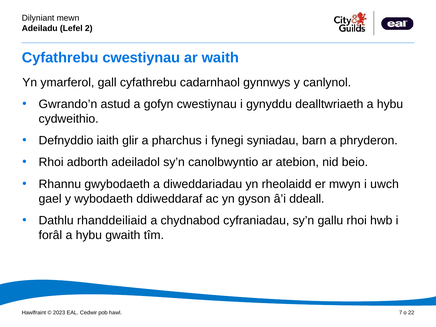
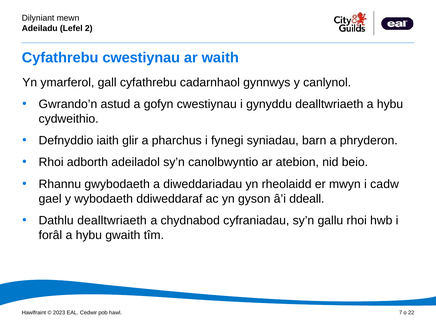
uwch: uwch -> cadw (385, 184)
Dathlu rhanddeiliaid: rhanddeiliaid -> dealltwriaeth (112, 221)
